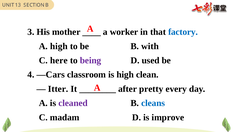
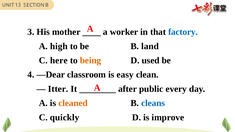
with: with -> land (150, 46)
being colour: purple -> orange (91, 60)
—Cars: —Cars -> —Dear (51, 75)
is high: high -> easy (125, 75)
pretty: pretty -> public (151, 89)
cleaned colour: purple -> orange (73, 103)
madam: madam -> quickly (65, 118)
